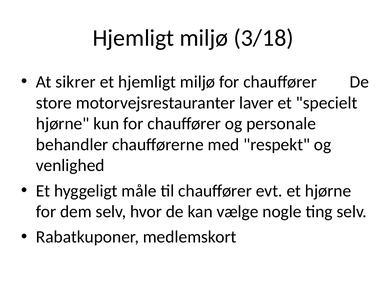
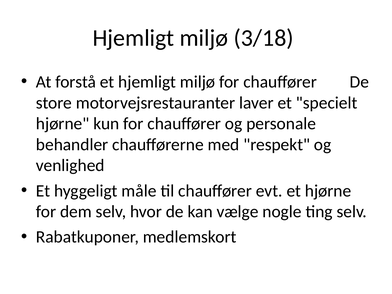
sikrer: sikrer -> forstå (76, 82)
